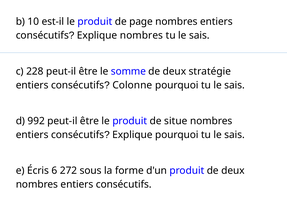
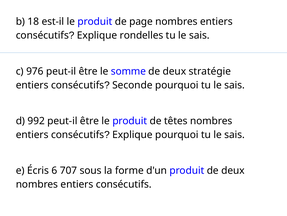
10: 10 -> 18 (33, 22)
Explique nombres: nombres -> rondelles (142, 35)
228: 228 -> 976 (35, 71)
Colonne: Colonne -> Seconde (132, 85)
situe: situe -> têtes (176, 121)
272: 272 -> 707 (69, 170)
